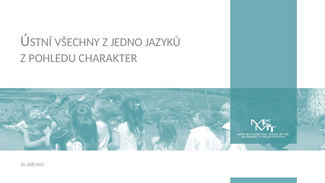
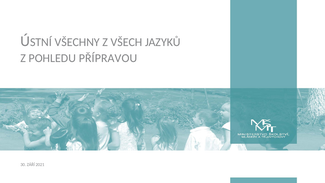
JEDNO: JEDNO -> VŠECH (127, 42)
CHARAKTER: CHARAKTER -> PŘÍPRAVOU (108, 58)
